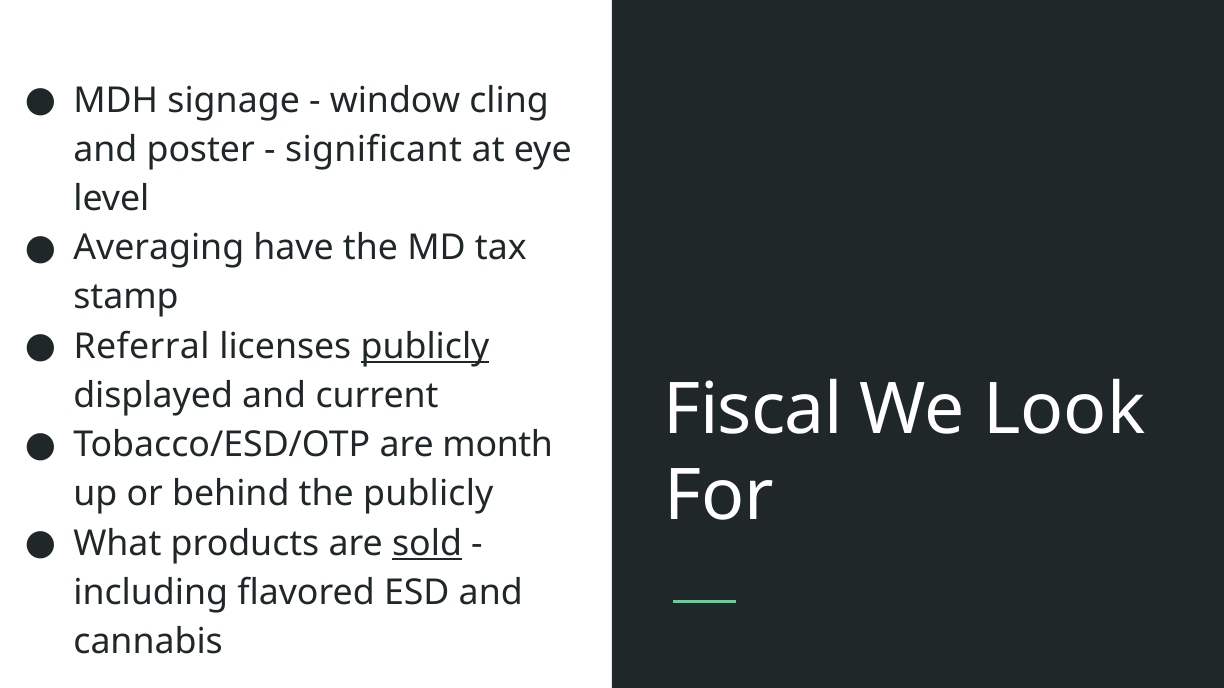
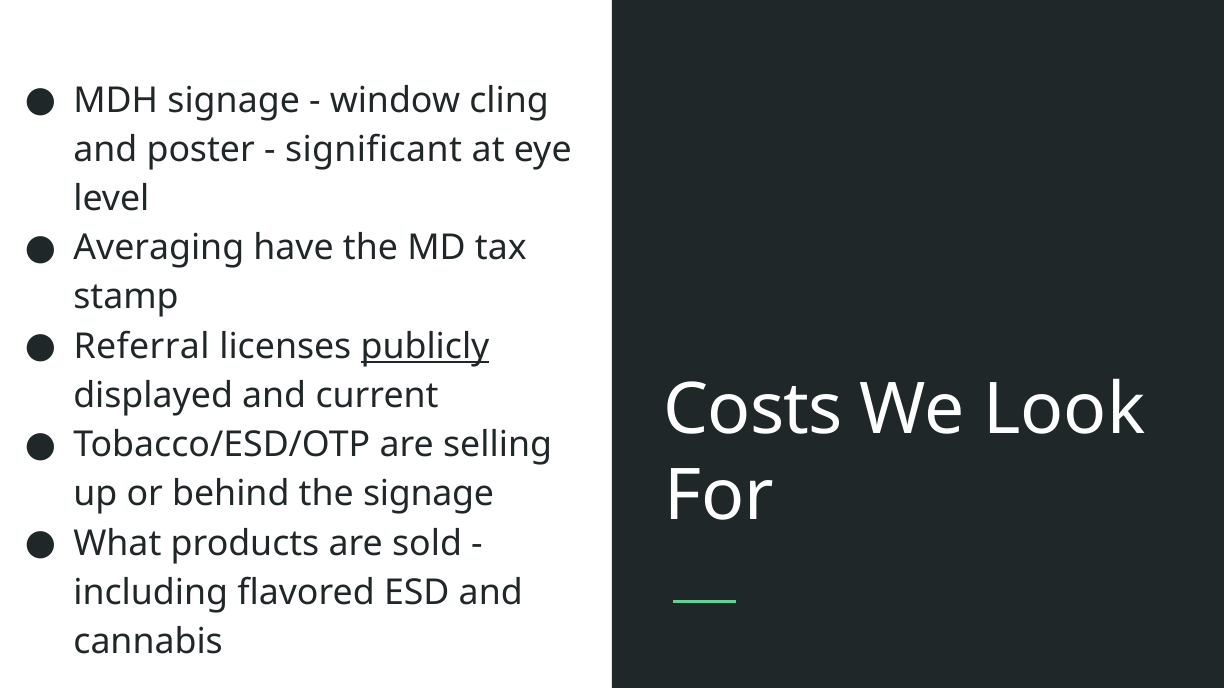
Fiscal: Fiscal -> Costs (753, 411)
month: month -> selling (498, 445)
the publicly: publicly -> signage (429, 494)
sold underline: present -> none (427, 544)
